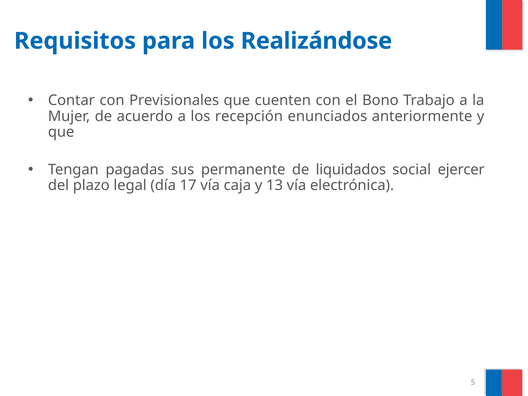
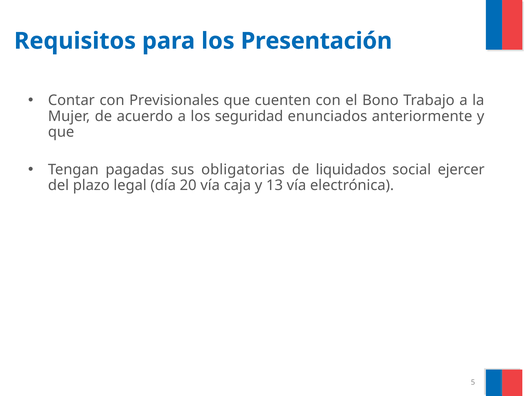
Realizándose: Realizándose -> Presentación (316, 41)
recepción: recepción -> seguridad (249, 116)
permanente: permanente -> obligatorias (243, 170)
17: 17 -> 20 (188, 185)
